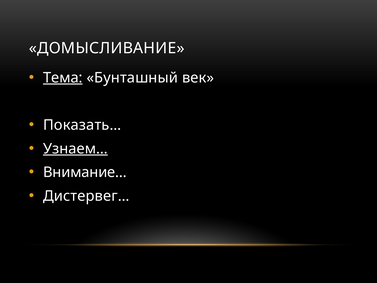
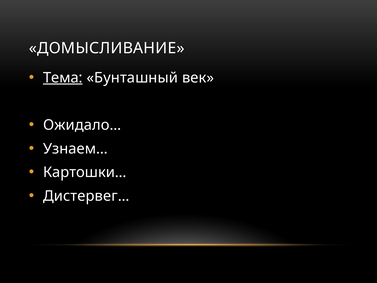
Показать…: Показать… -> Ожидало… (82, 125)
Узнаем… underline: present -> none (75, 149)
Внимание…: Внимание… -> Картошки… (85, 172)
